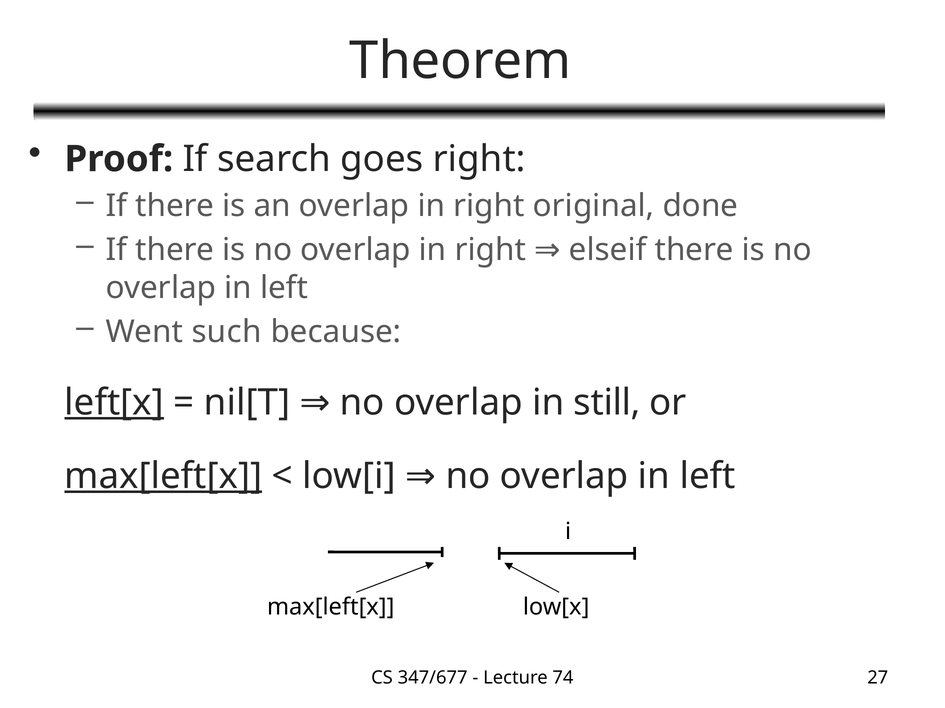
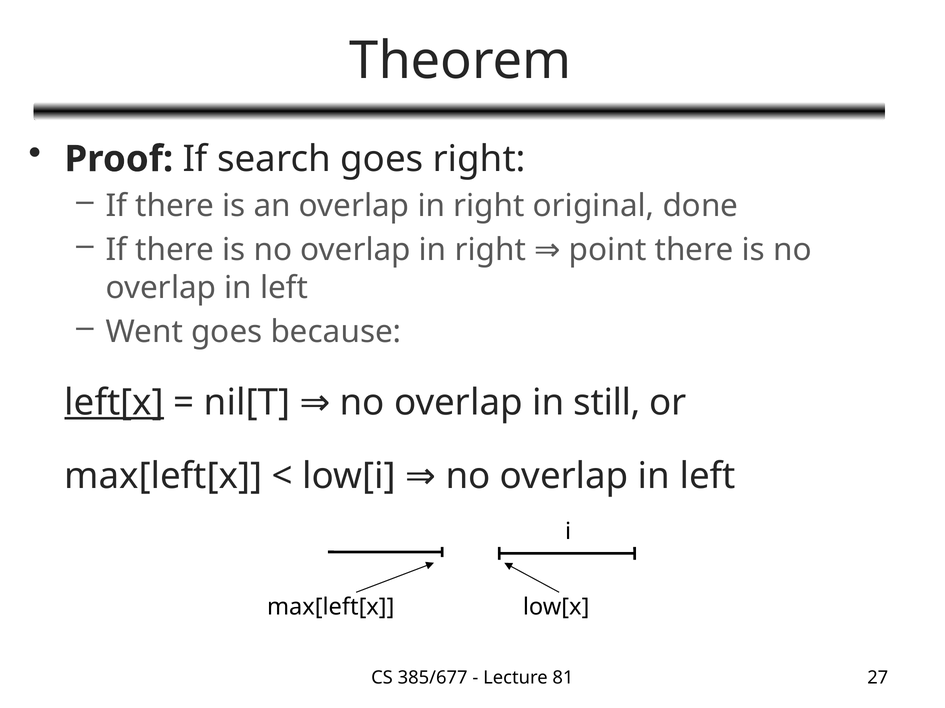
elseif: elseif -> point (608, 250)
Went such: such -> goes (227, 332)
max[left[x underline: present -> none (163, 476)
347/677: 347/677 -> 385/677 (433, 678)
74: 74 -> 81 (563, 678)
